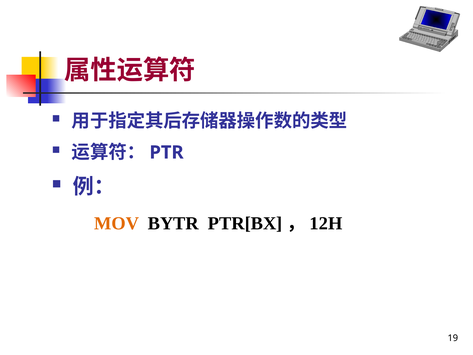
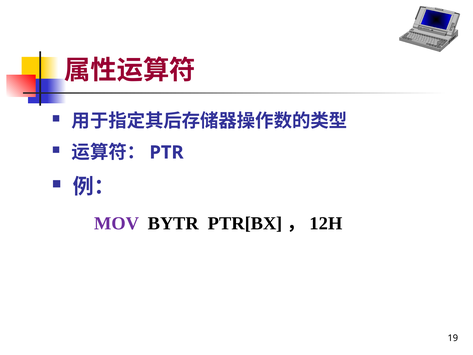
MOV colour: orange -> purple (117, 223)
